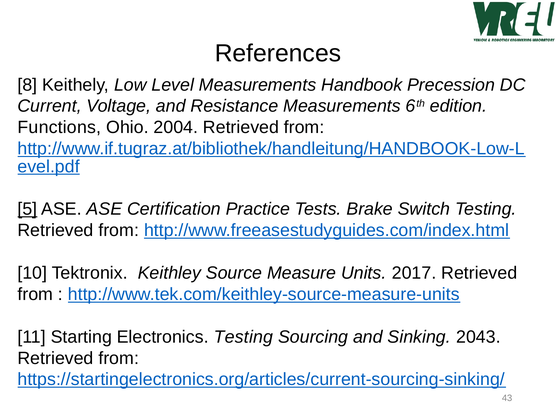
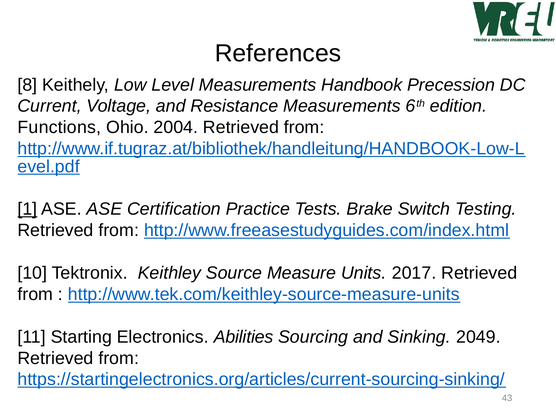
5: 5 -> 1 (27, 209)
Electronics Testing: Testing -> Abilities (244, 337)
2043: 2043 -> 2049 (478, 337)
